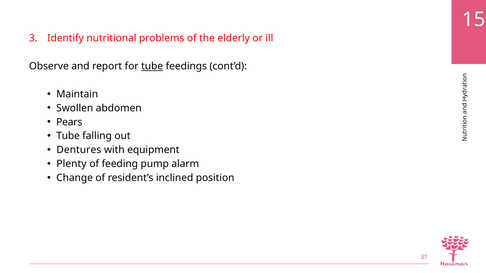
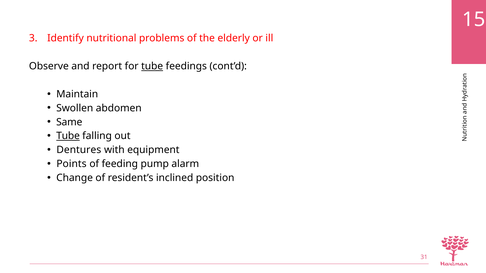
Pears: Pears -> Same (69, 122)
Tube underline: none -> present (68, 136)
Plenty: Plenty -> Points (71, 164)
